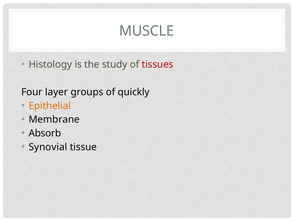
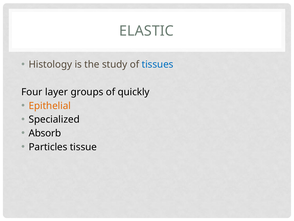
MUSCLE: MUSCLE -> ELASTIC (146, 31)
tissues colour: red -> blue (158, 64)
Membrane: Membrane -> Specialized (54, 119)
Synovial: Synovial -> Particles (48, 147)
